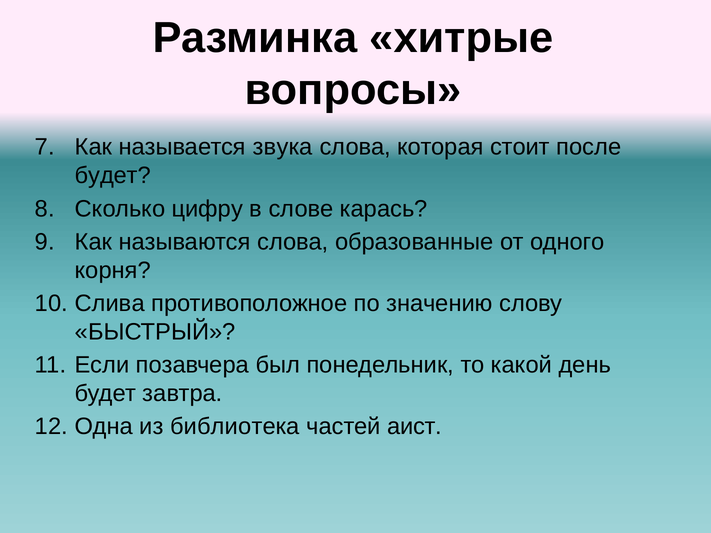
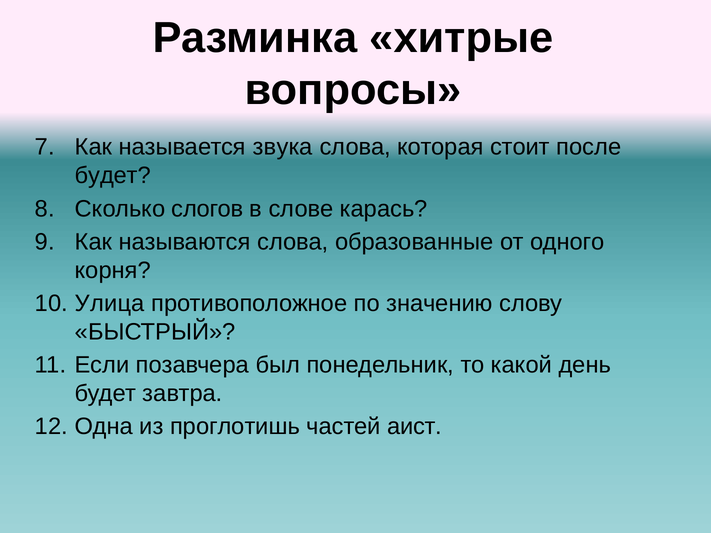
цифру: цифру -> слогов (207, 209)
Слива: Слива -> Улица (110, 304)
библиотека: библиотека -> проглотишь (235, 427)
